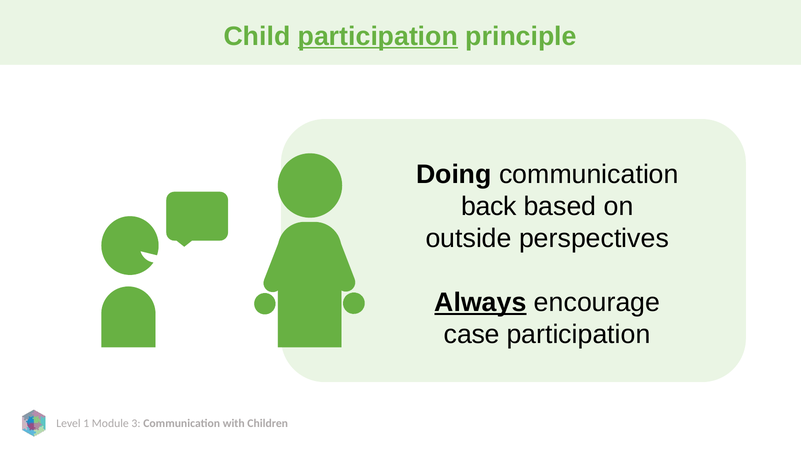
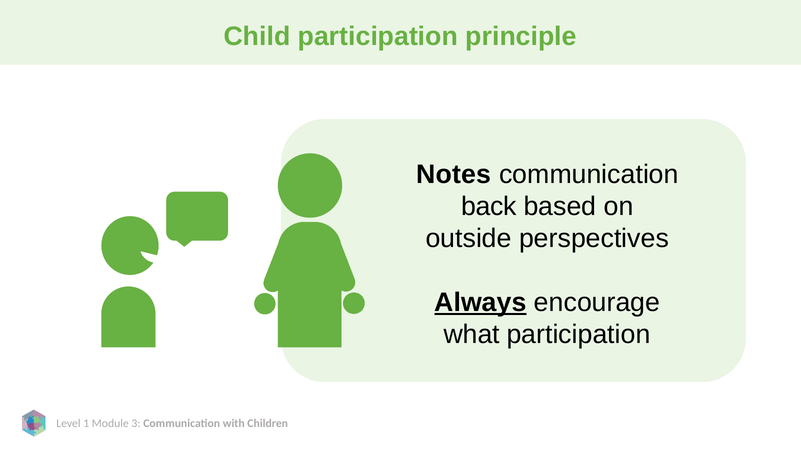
participation underline: present -> none (378, 36)
Doing: Doing -> Notes (454, 174)
case: case -> what (472, 334)
